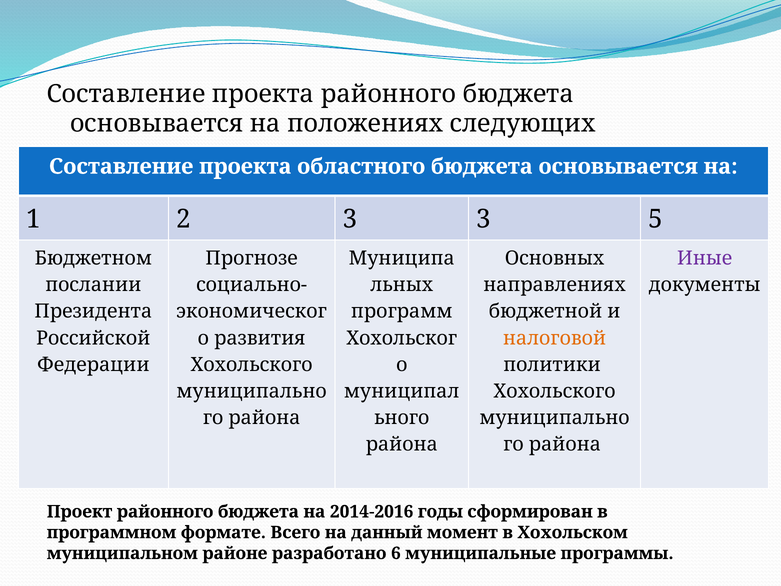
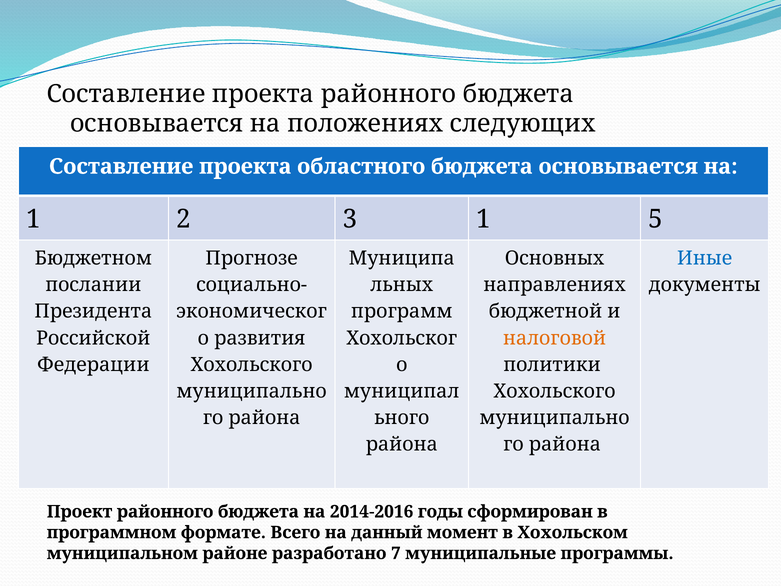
3 3: 3 -> 1 (484, 219)
Иные colour: purple -> blue (705, 258)
6: 6 -> 7 (396, 553)
